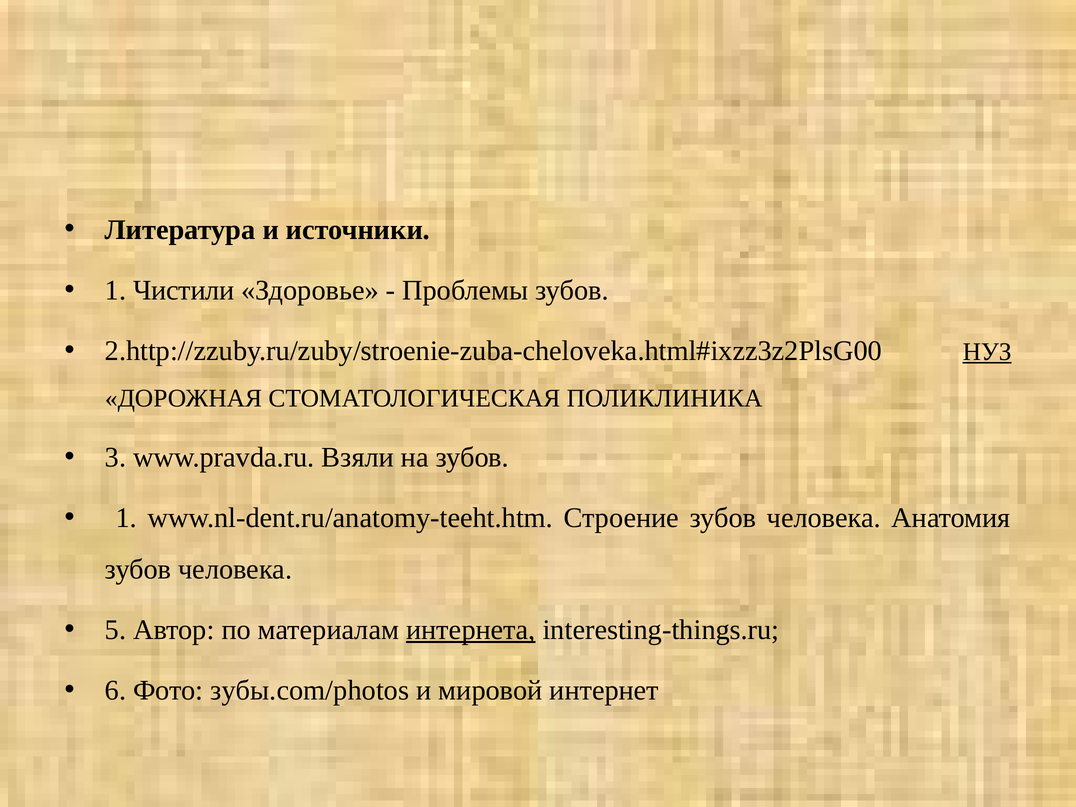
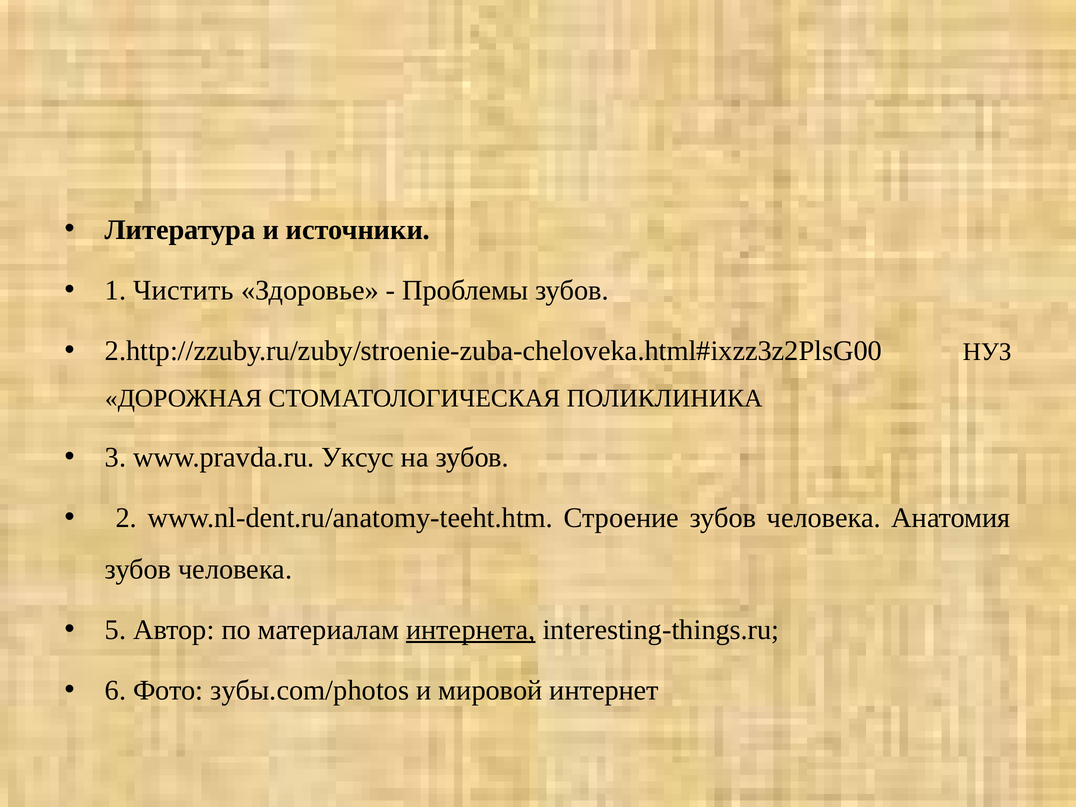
Чистили: Чистили -> Чистить (184, 290)
НУЗ underline: present -> none (987, 352)
Взяли: Взяли -> Уксус (358, 457)
1: 1 -> 2 (126, 518)
